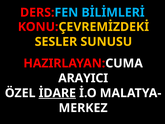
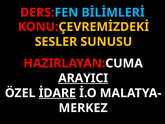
ARAYICI underline: none -> present (83, 78)
